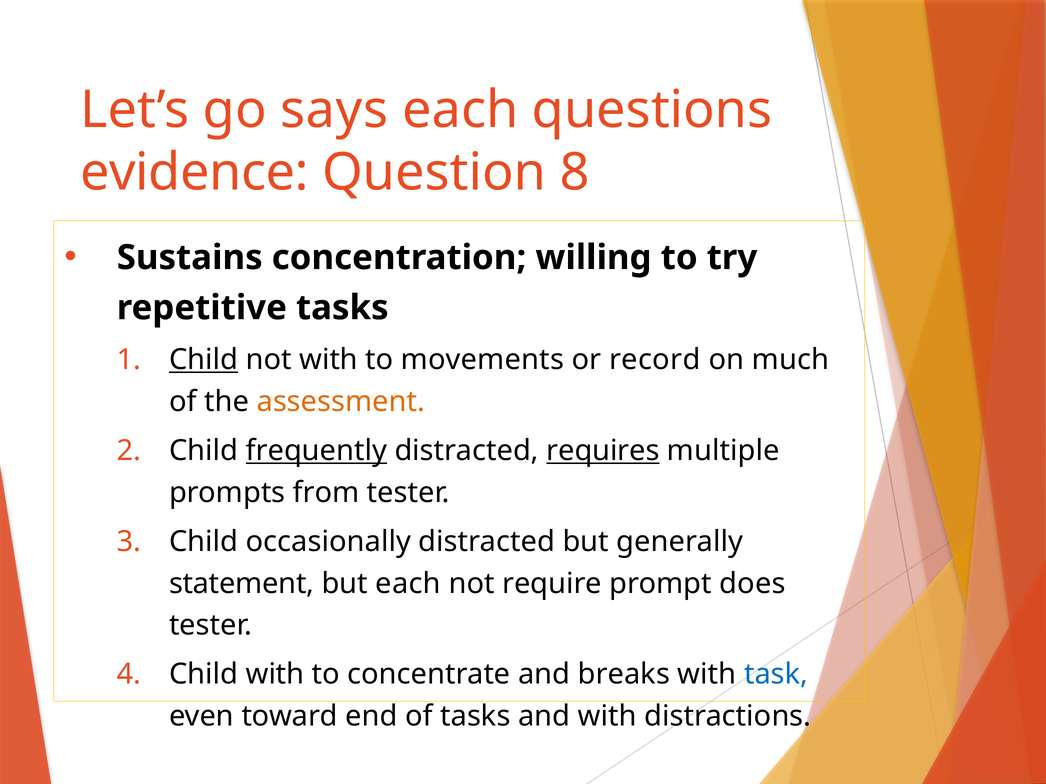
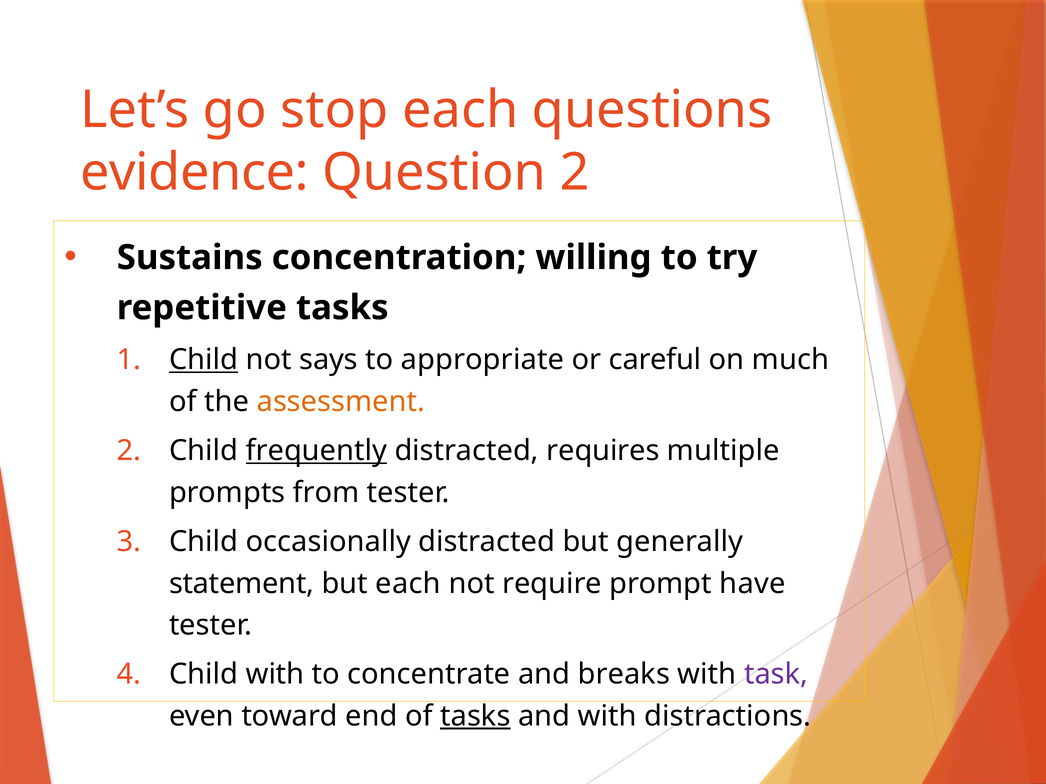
says: says -> stop (334, 110)
Question 8: 8 -> 2 (574, 173)
not with: with -> says (329, 360)
movements: movements -> appropriate (482, 360)
record: record -> careful (655, 360)
requires underline: present -> none (603, 451)
does: does -> have (752, 584)
task colour: blue -> purple (776, 675)
tasks underline: none -> present (475, 717)
